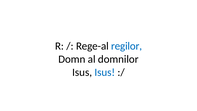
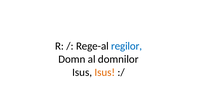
Isus colour: blue -> orange (105, 72)
